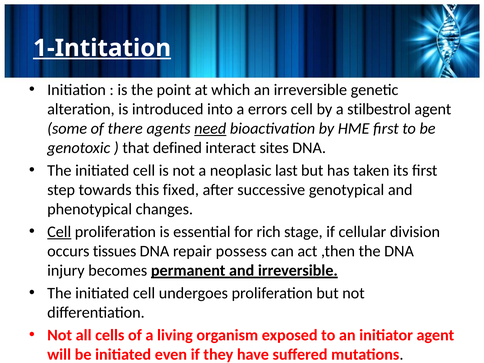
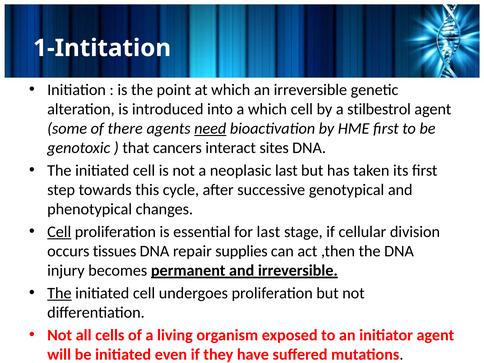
1-Intitation underline: present -> none (102, 48)
a errors: errors -> which (267, 109)
defined: defined -> cancers (177, 148)
fixed: fixed -> cycle (181, 190)
for rich: rich -> last (268, 232)
possess: possess -> supplies (241, 251)
The underline: none -> present (59, 293)
